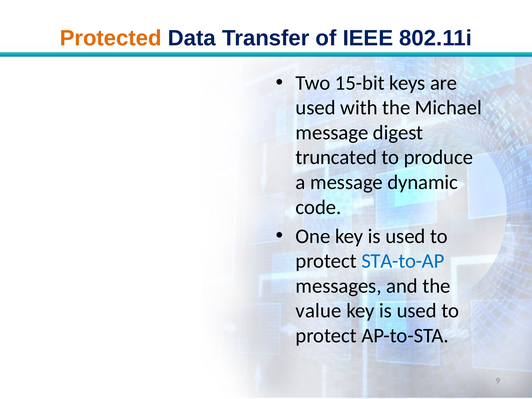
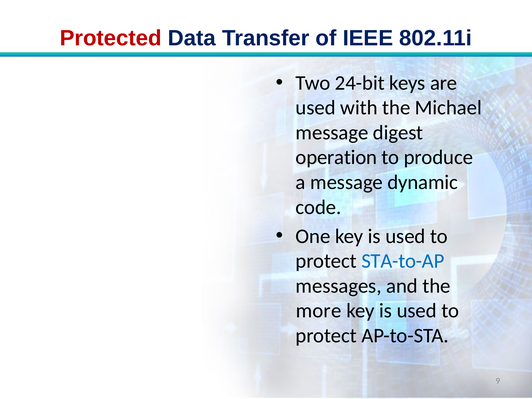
Protected colour: orange -> red (111, 38)
15-bit: 15-bit -> 24-bit (360, 83)
truncated: truncated -> operation (336, 158)
value: value -> more (319, 311)
